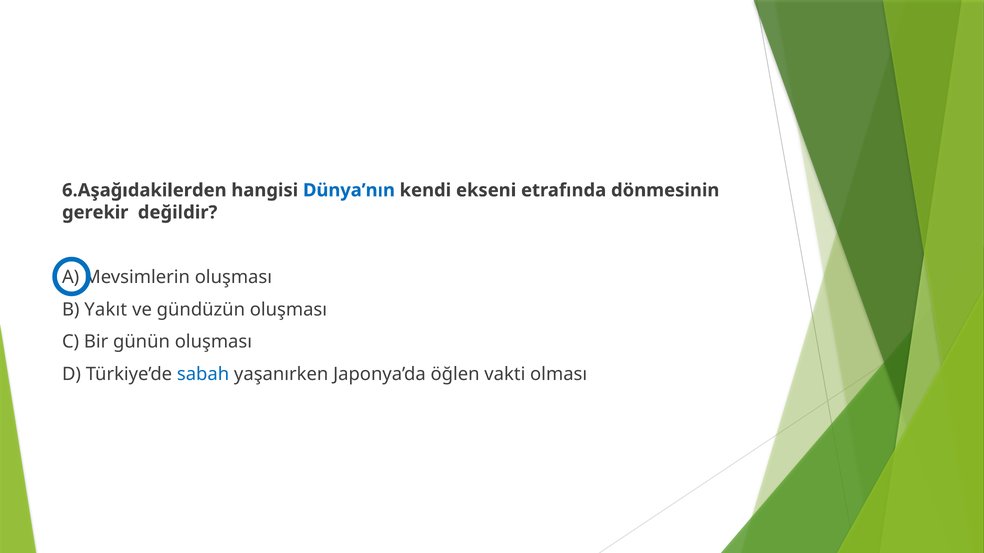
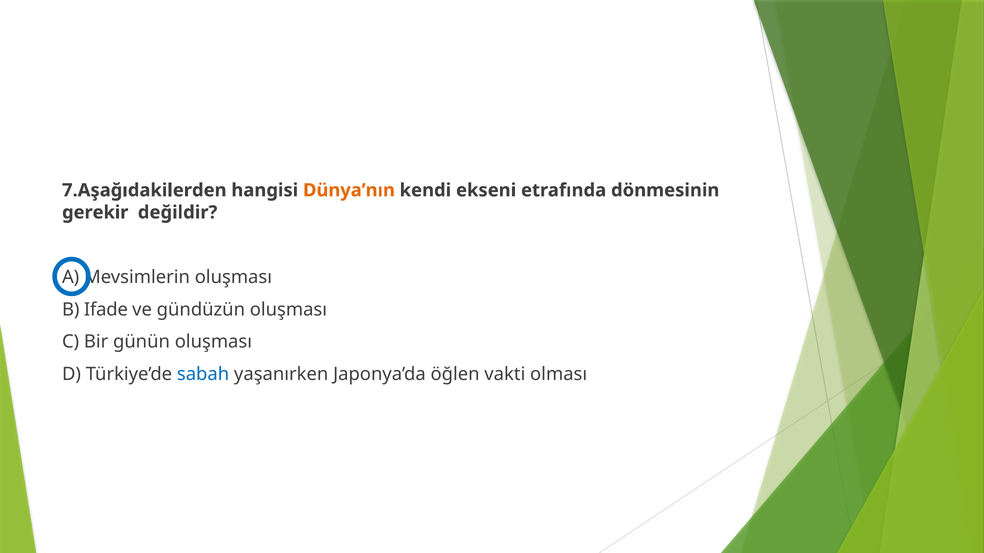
6.Aşağıdakilerden: 6.Aşağıdakilerden -> 7.Aşağıdakilerden (144, 190)
Dünya’nın colour: blue -> orange (349, 190)
Yakıt: Yakıt -> Ifade (106, 310)
